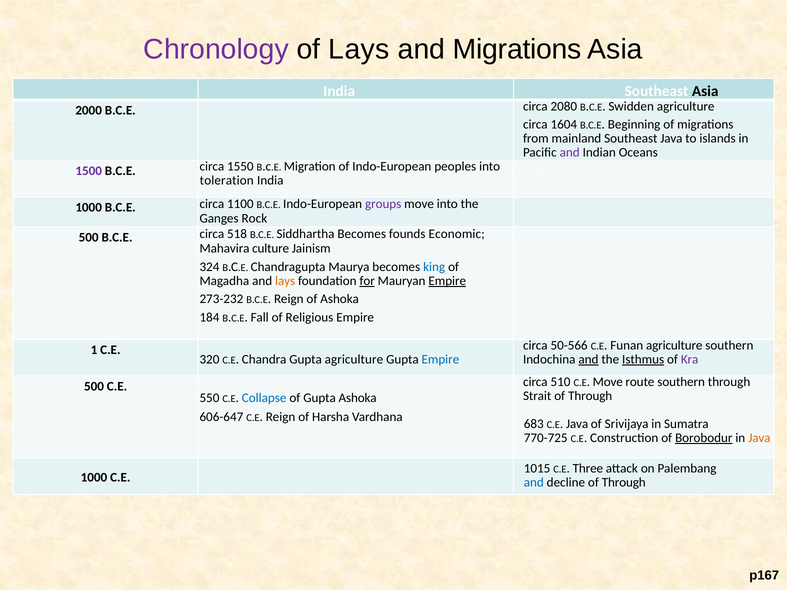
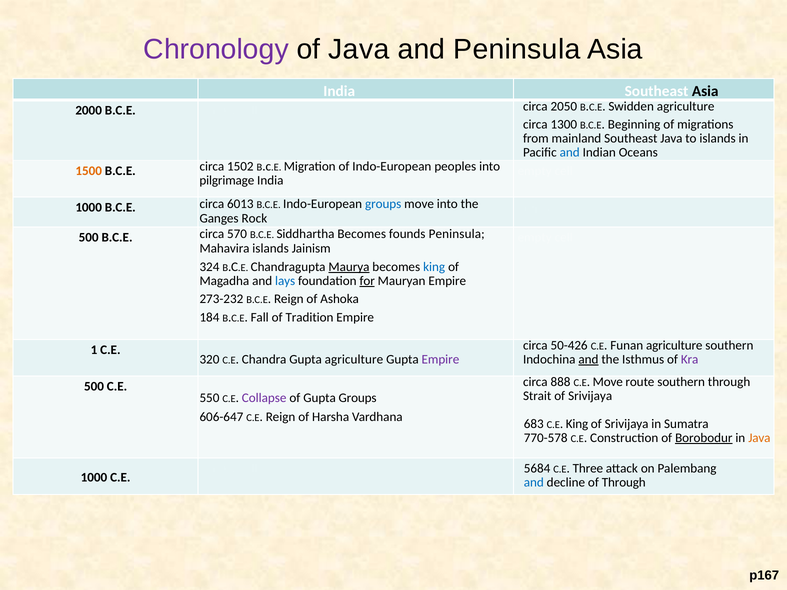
of Lays: Lays -> Java (359, 49)
and Migrations: Migrations -> Peninsula (517, 49)
2080: 2080 -> 2050 (564, 106)
1604: 1604 -> 1300 (564, 125)
and colour: purple -> blue (570, 152)
1500 colour: purple -> orange (89, 171)
1550: 1550 -> 1502 (240, 166)
toleration: toleration -> pilgrimage (227, 180)
1100: 1100 -> 6013 (240, 204)
groups colour: purple -> blue (383, 204)
518: 518 -> 570 (237, 234)
founds Economic: Economic -> Peninsula (457, 234)
Mahavira culture: culture -> islands (271, 249)
Maurya underline: none -> present (349, 267)
lays colour: orange -> blue (285, 281)
Empire underline: present -> none (447, 281)
Religious: Religious -> Tradition (309, 318)
50-566: 50-566 -> 50-426 (569, 346)
Empire colour: blue -> purple (440, 359)
Isthmus underline: present -> none (643, 359)
510: 510 -> 888 (560, 382)
Strait of Through: Through -> Srivijaya (590, 396)
Collapse colour: blue -> purple (264, 398)
Gupta Ashoka: Ashoka -> Groups (358, 398)
C.E Java: Java -> King (577, 424)
770-725: 770-725 -> 770-578 (546, 438)
1015: 1015 -> 5684 (537, 469)
